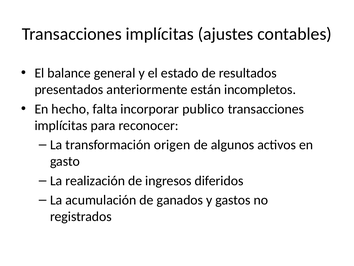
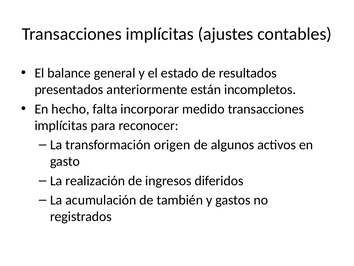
publico: publico -> medido (203, 109)
ganados: ganados -> también (180, 200)
